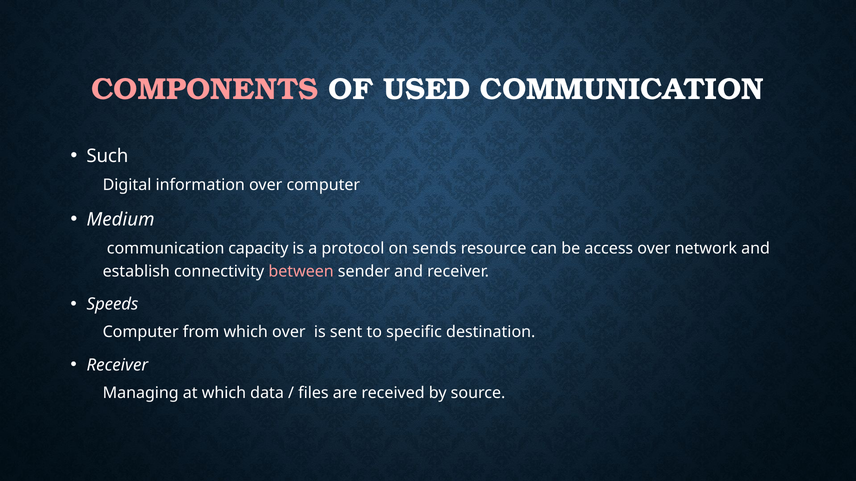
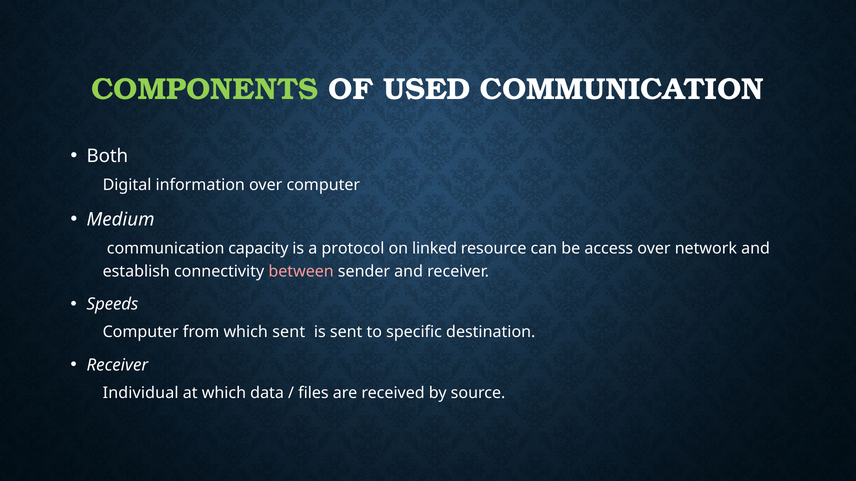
COMPONENTS colour: pink -> light green (205, 89)
Such: Such -> Both (107, 156)
sends: sends -> linked (435, 249)
which over: over -> sent (289, 332)
Managing: Managing -> Individual (141, 393)
